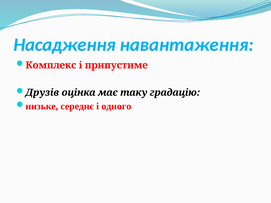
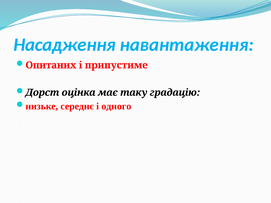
Комплекс: Комплекс -> Опитаних (51, 65)
Друзів: Друзів -> Дорст (42, 93)
